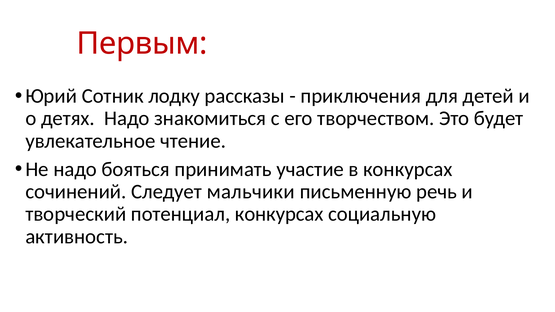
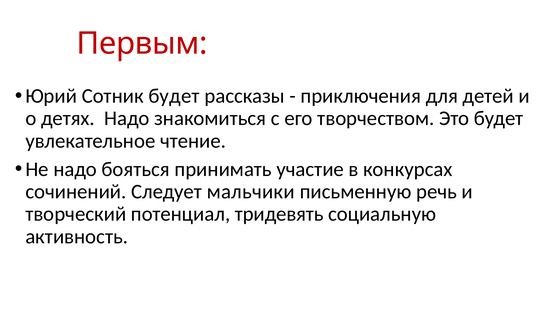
Сотник лодку: лодку -> будет (174, 96)
потенциал конкурсах: конкурсах -> тридевять (279, 214)
